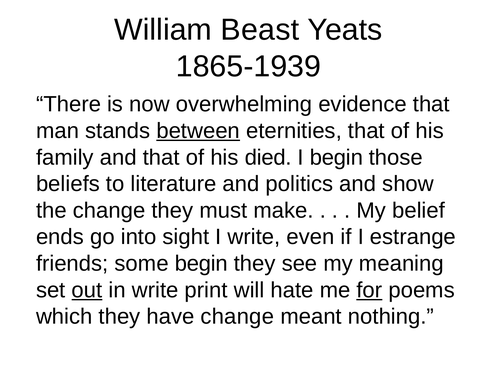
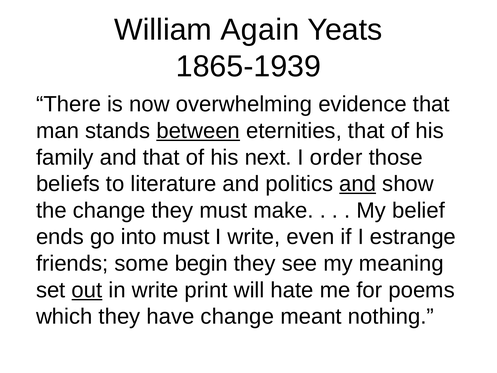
Beast: Beast -> Again (260, 30)
died: died -> next (268, 157)
I begin: begin -> order (336, 157)
and underline: none -> present (358, 184)
into sight: sight -> must (186, 237)
for underline: present -> none (369, 290)
